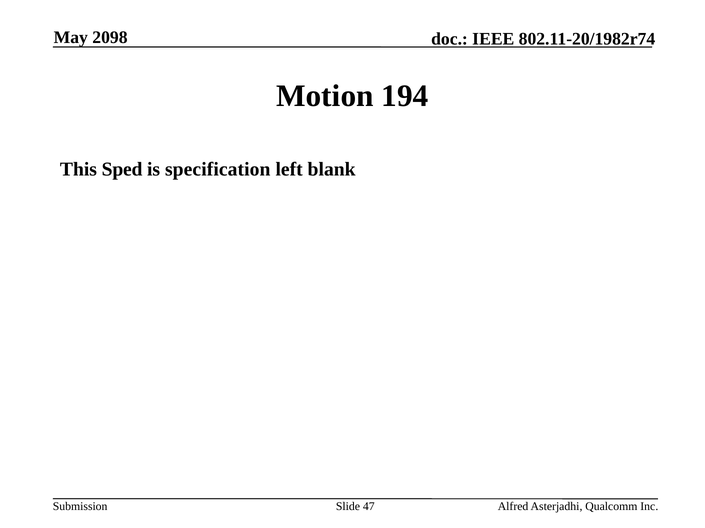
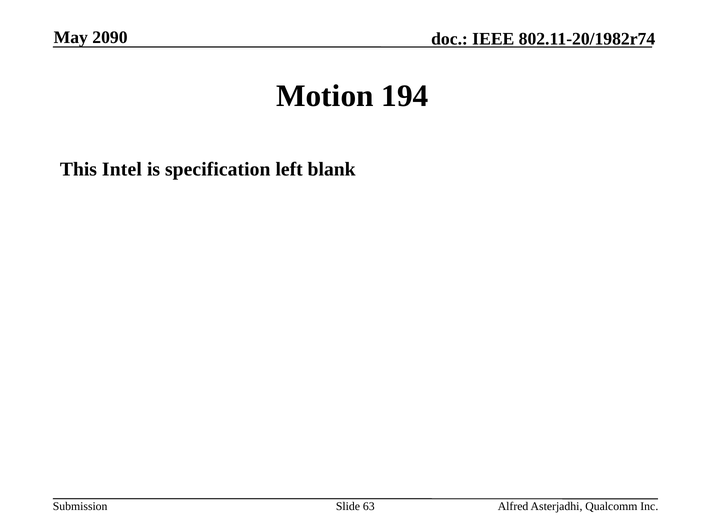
2098: 2098 -> 2090 (110, 37)
Sped: Sped -> Intel (122, 169)
47: 47 -> 63 (369, 507)
